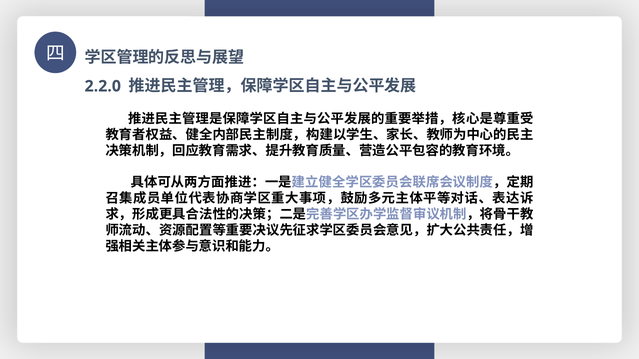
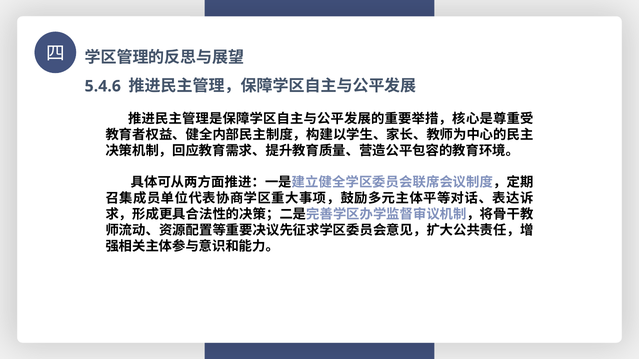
2.2.0: 2.2.0 -> 5.4.6 (103, 86)
